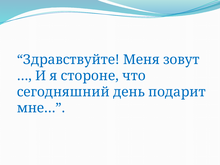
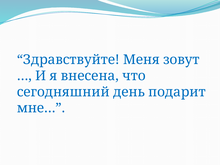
стороне: стороне -> внесена (90, 76)
